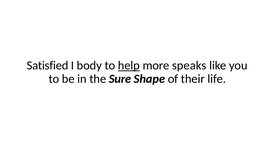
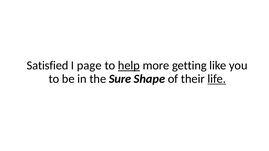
body: body -> page (89, 66)
speaks: speaks -> getting (189, 66)
life underline: none -> present (217, 79)
